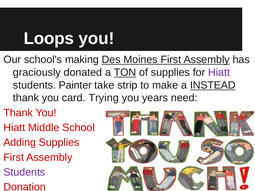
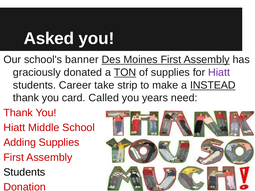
Loops: Loops -> Asked (49, 39)
making: making -> banner (82, 60)
Painter: Painter -> Career (75, 85)
Trying: Trying -> Called (104, 98)
Students colour: purple -> black (24, 172)
